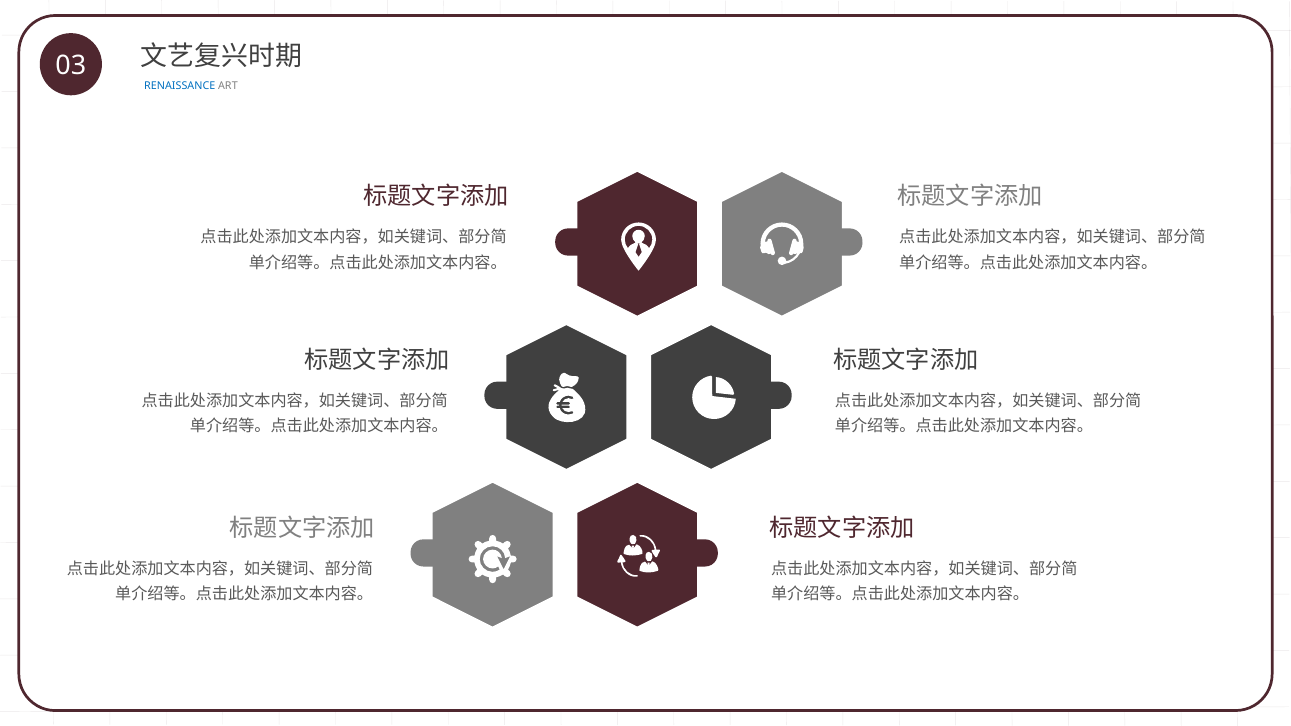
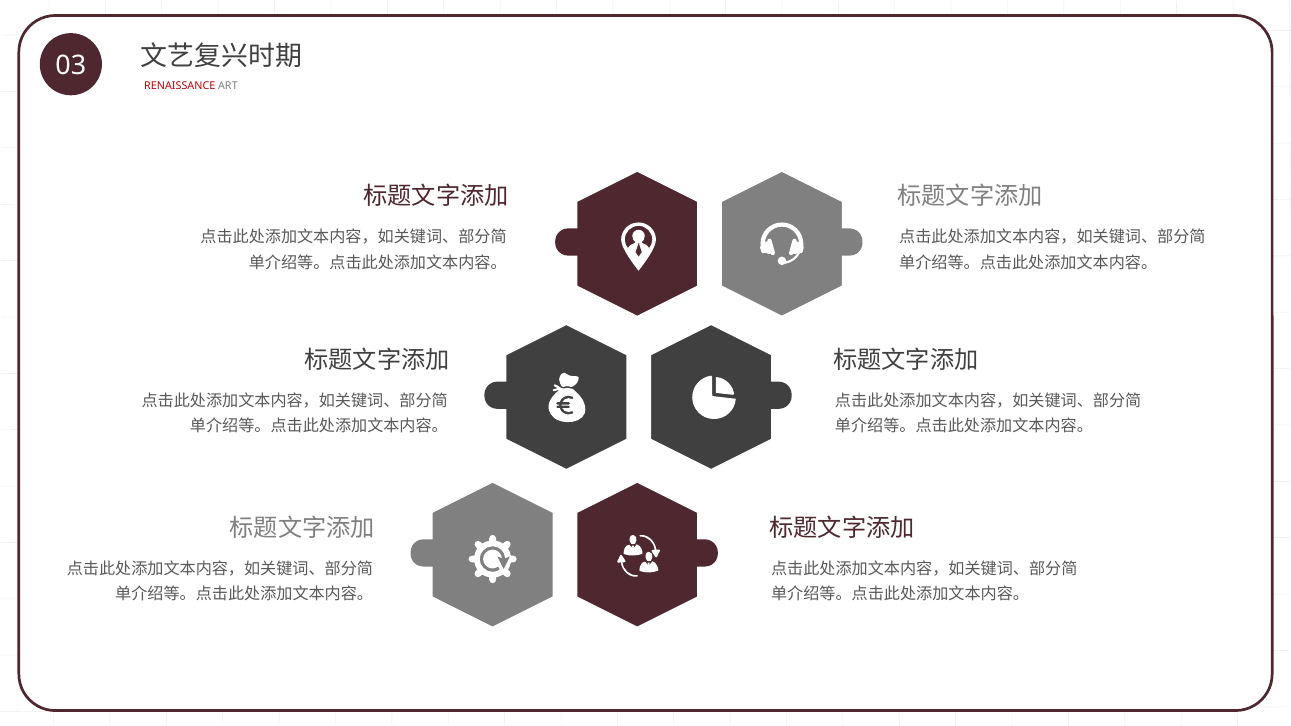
RENAISSANCE colour: blue -> red (180, 86)
